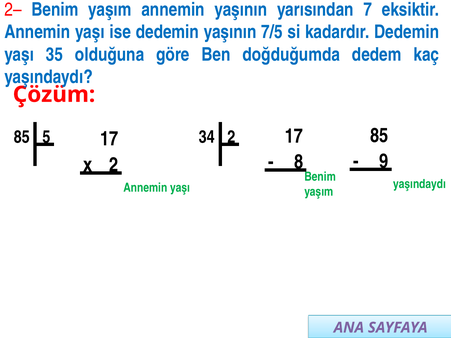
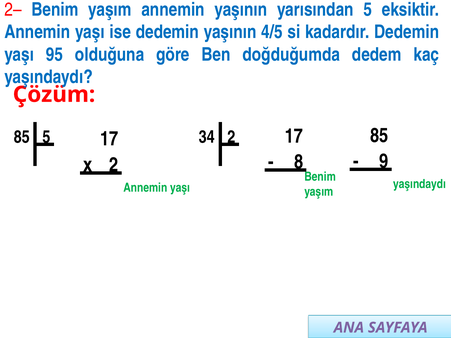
yarısından 7: 7 -> 5 (368, 9)
7/5: 7/5 -> 4/5 (272, 32)
35: 35 -> 95 (55, 55)
